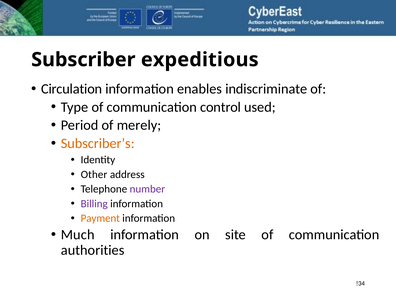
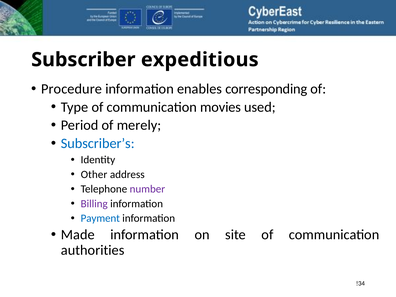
Circulation: Circulation -> Procedure (72, 89)
indiscriminate: indiscriminate -> corresponding (266, 89)
control: control -> movies (221, 107)
Subscriber’s colour: orange -> blue (98, 143)
Payment colour: orange -> blue (100, 218)
Much: Much -> Made (78, 235)
